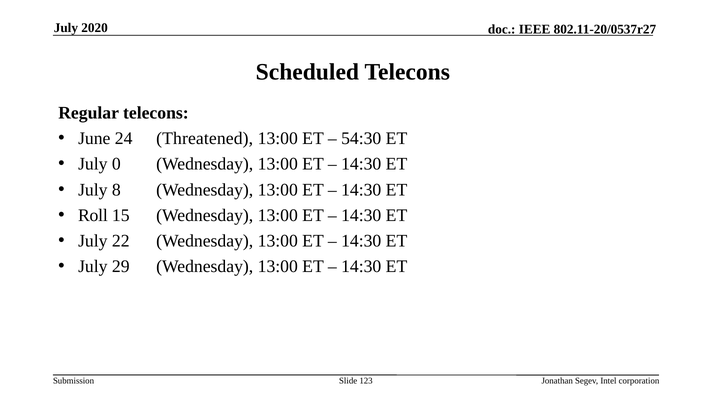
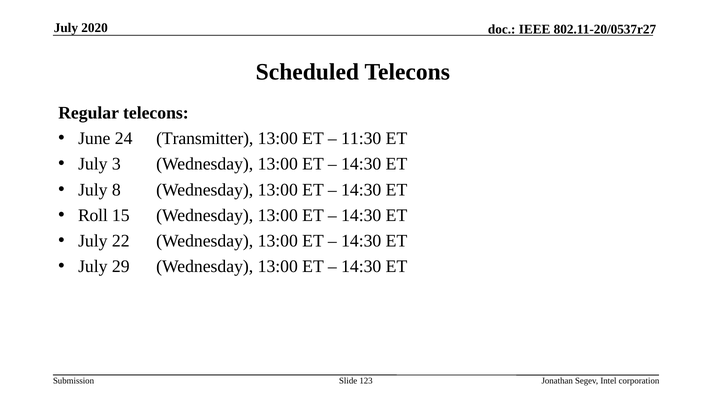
Threatened: Threatened -> Transmitter (205, 139)
54:30: 54:30 -> 11:30 (361, 139)
0: 0 -> 3 (116, 164)
